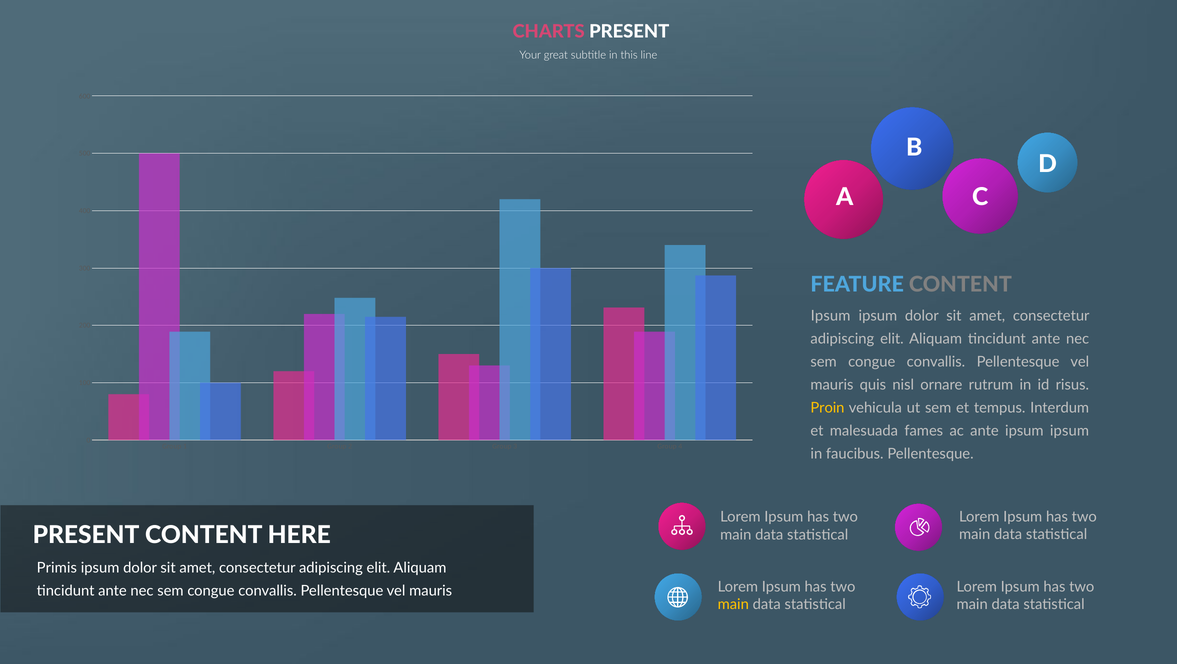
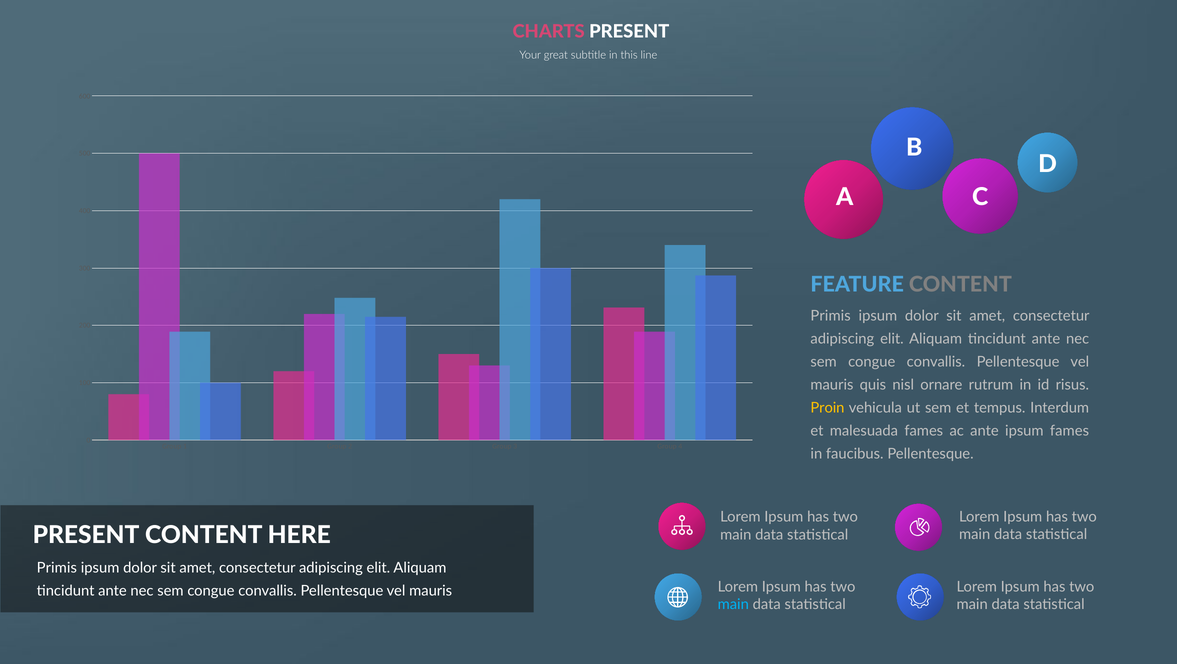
Ipsum: Ipsum -> Primis (831, 316)
ante ipsum ipsum: ipsum -> fames (1070, 431)
main colour: yellow -> light blue (733, 604)
